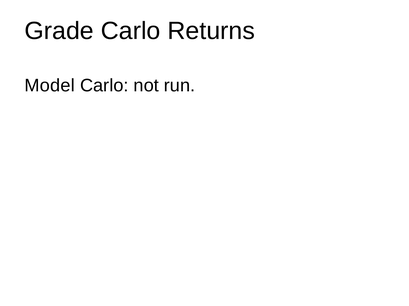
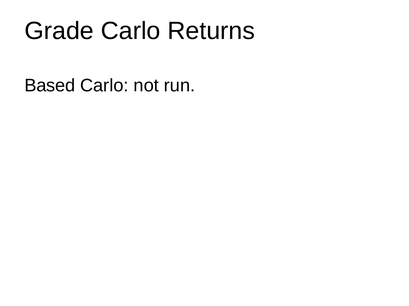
Model: Model -> Based (50, 86)
